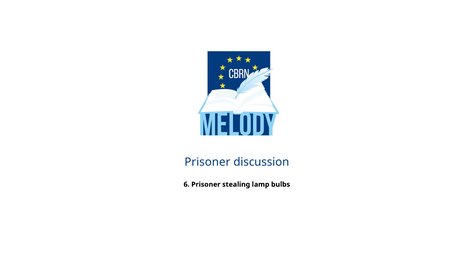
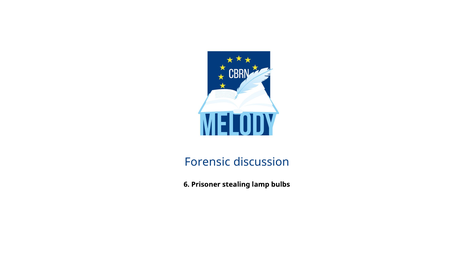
Prisoner: Prisoner -> Forensic (207, 162)
